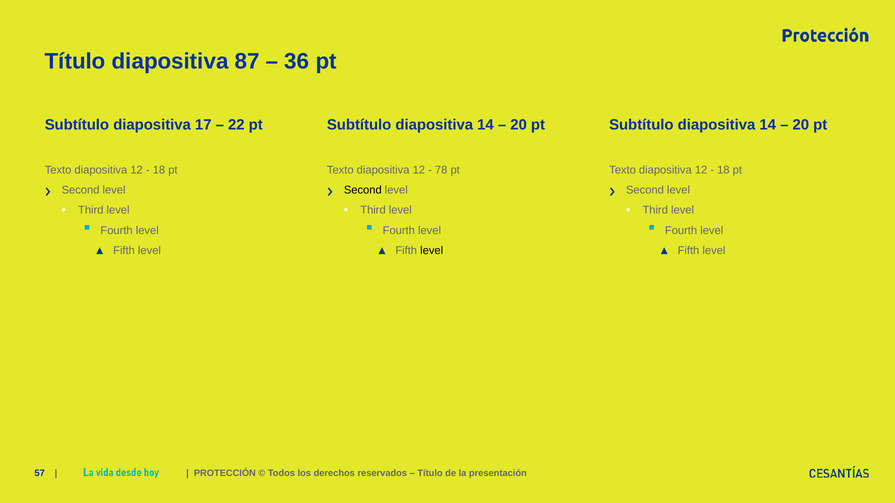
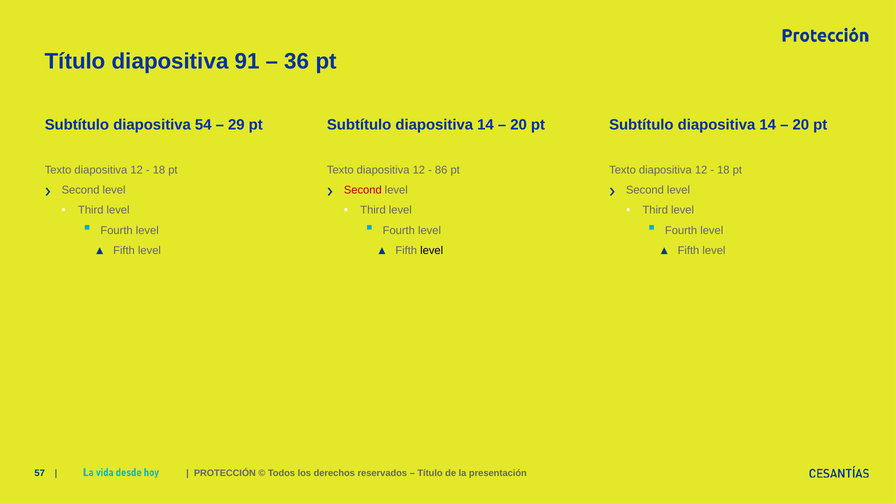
87: 87 -> 91 (247, 61)
17: 17 -> 54 (203, 125)
22: 22 -> 29 (236, 125)
78: 78 -> 86 (441, 170)
Second colour: black -> red (363, 190)
